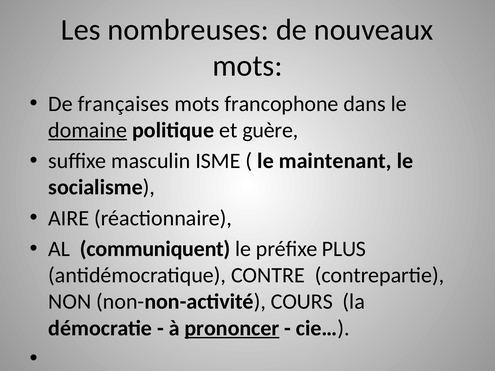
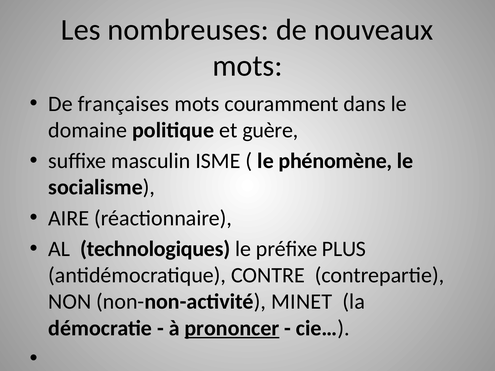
francophone: francophone -> couramment (282, 104)
domaine underline: present -> none (88, 130)
maintenant: maintenant -> phénomène (335, 161)
communiquent: communiquent -> technologiques (155, 249)
COURS: COURS -> MINET (302, 302)
